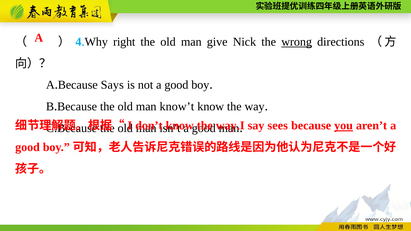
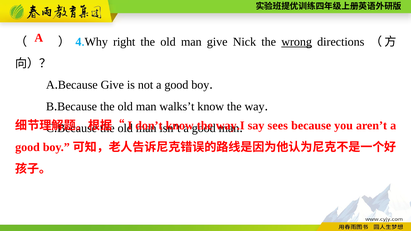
Because Says: Says -> Give (112, 85)
know’t: know’t -> walks’t (177, 107)
you underline: present -> none (344, 126)
